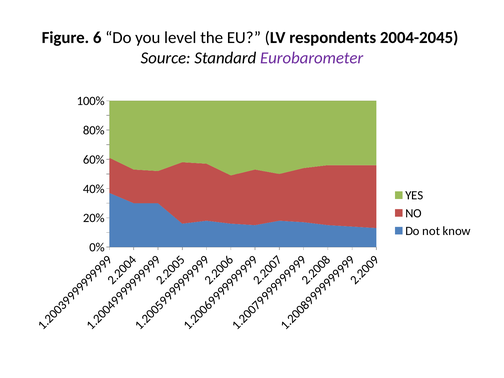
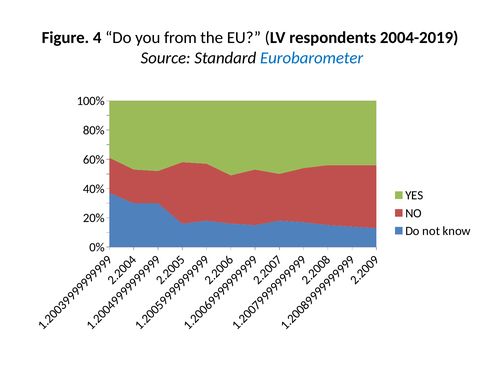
Figure 6: 6 -> 4 (97, 38)
level: level -> from (180, 38)
2004-2045: 2004-2045 -> 2004-2019 (419, 38)
Eurobarometer colour: purple -> blue (312, 58)
